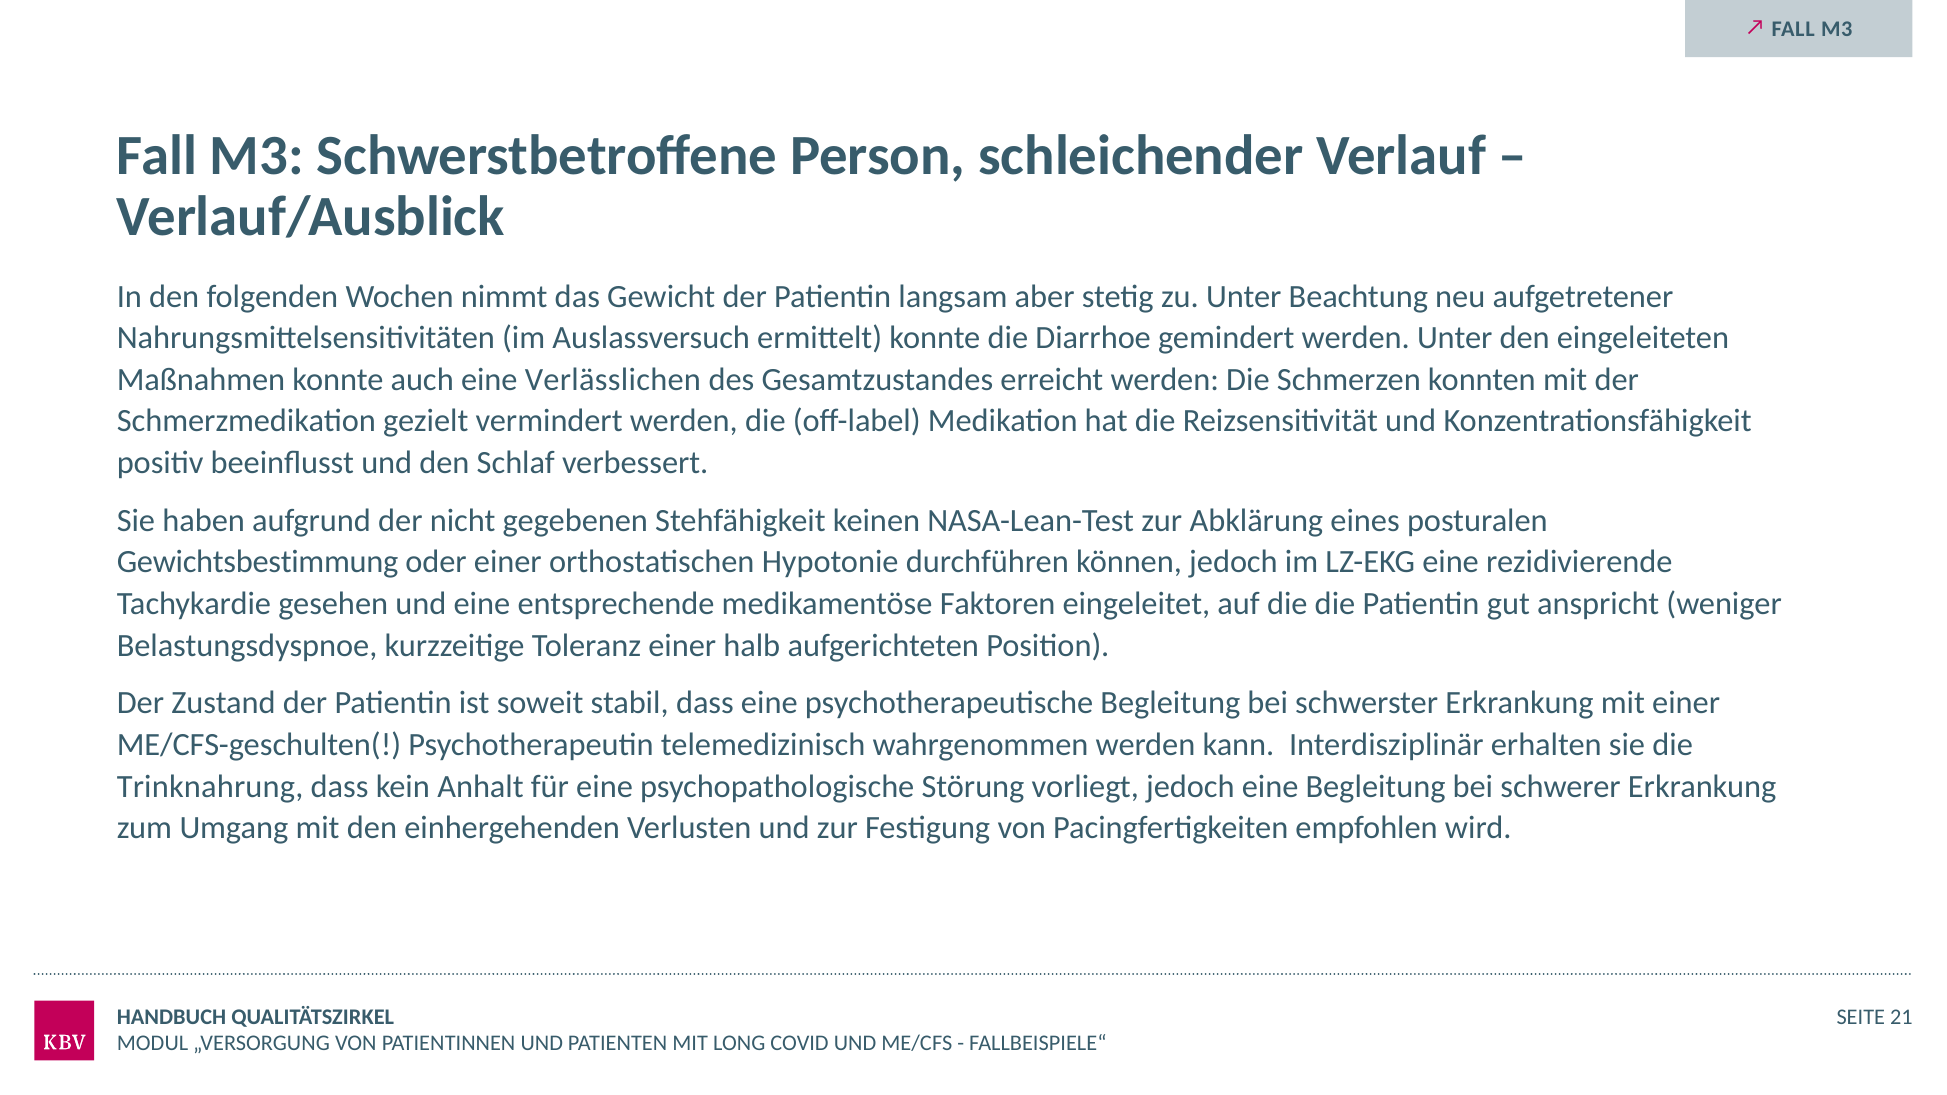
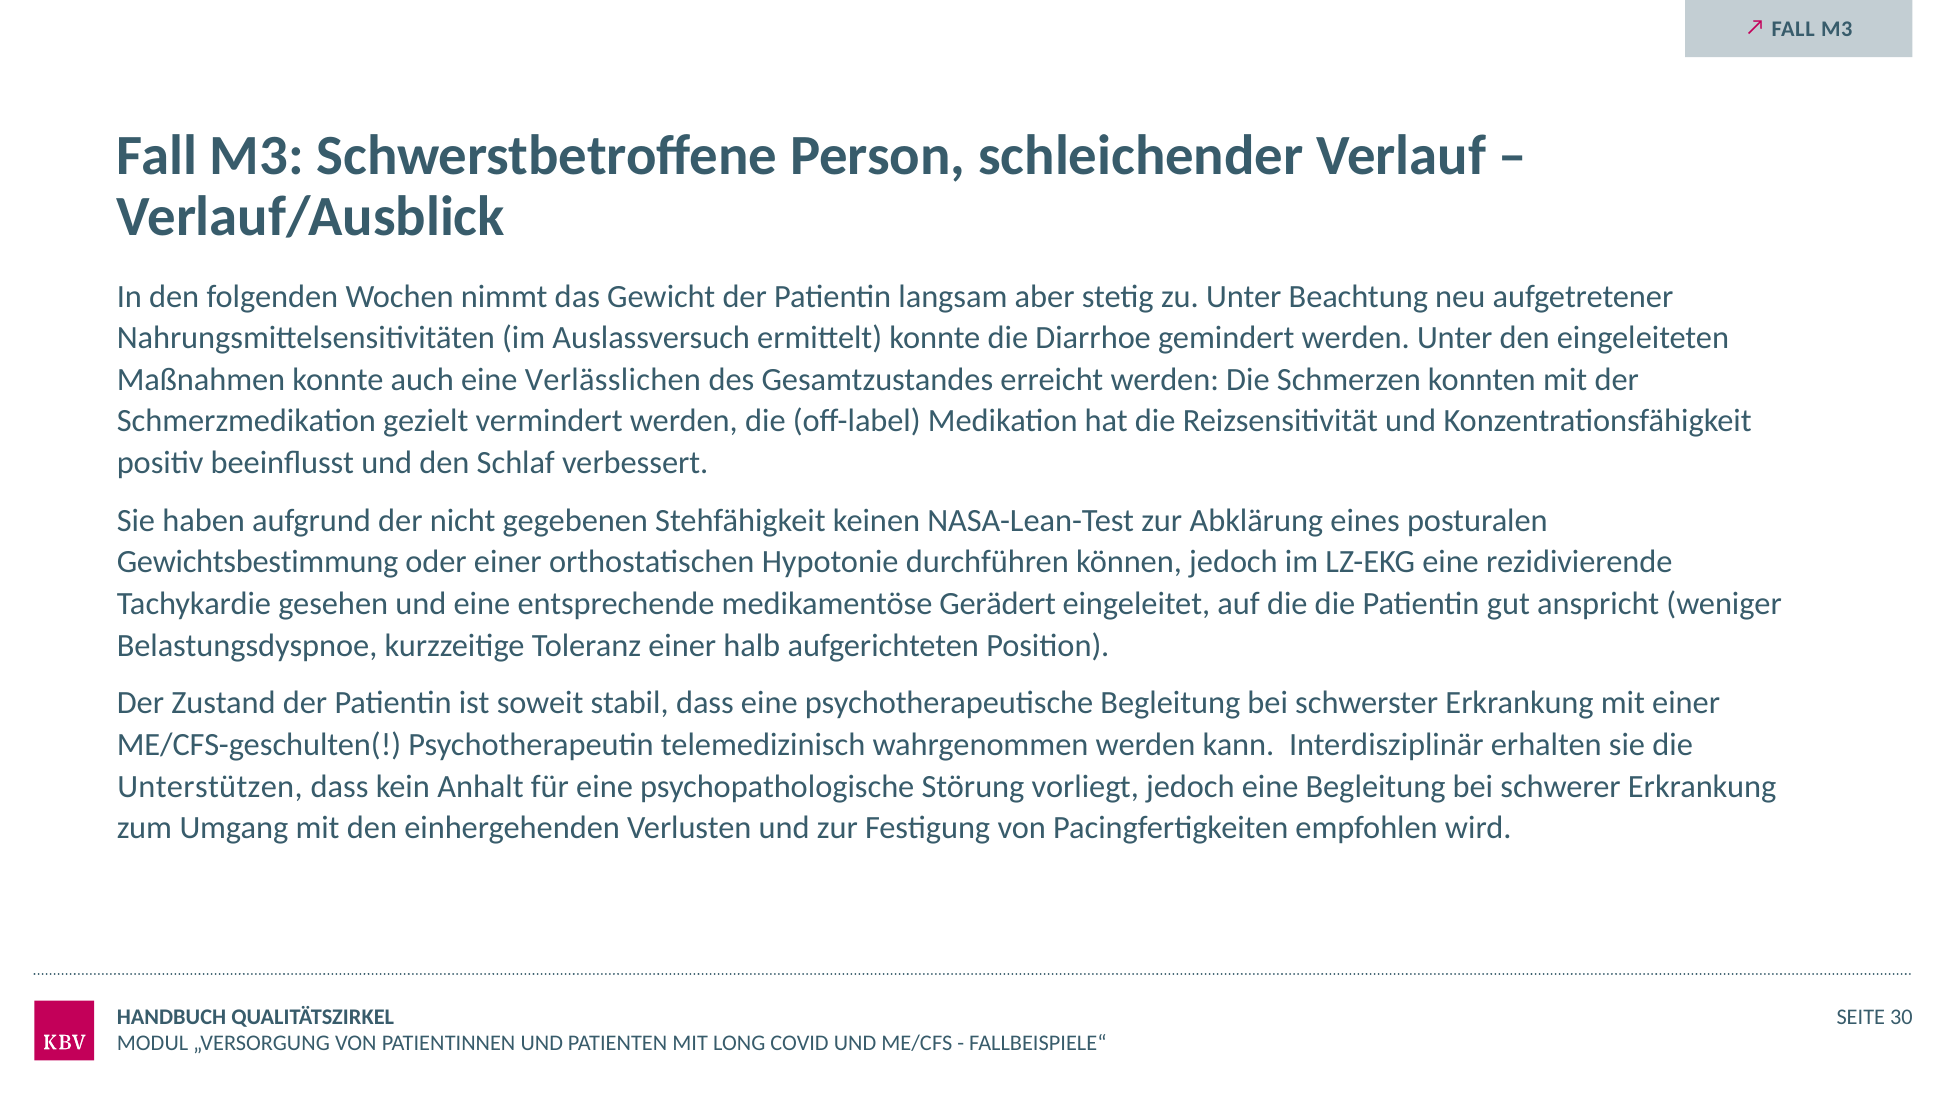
Faktoren: Faktoren -> Gerädert (998, 604)
Trinknahrung: Trinknahrung -> Unterstützen (210, 787)
21: 21 -> 30 (1901, 1017)
